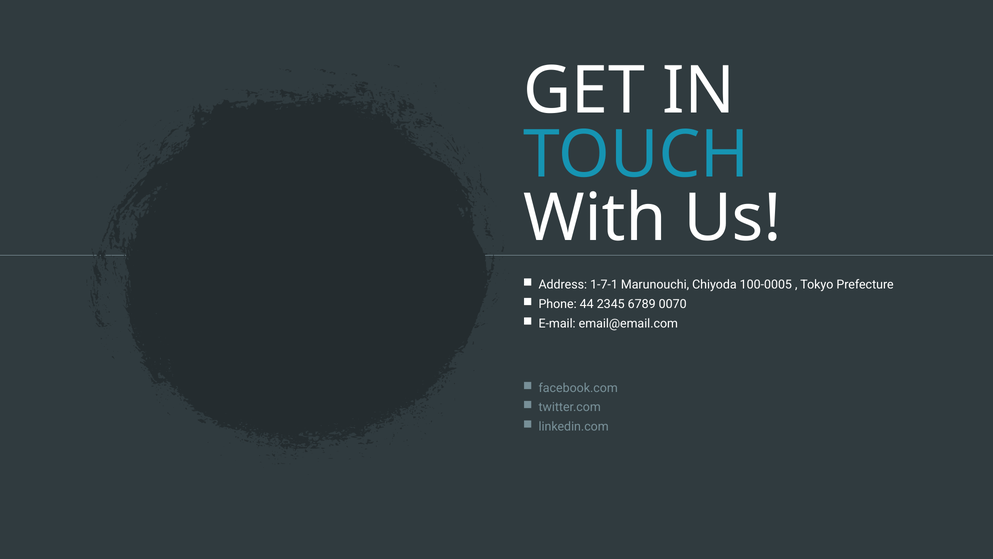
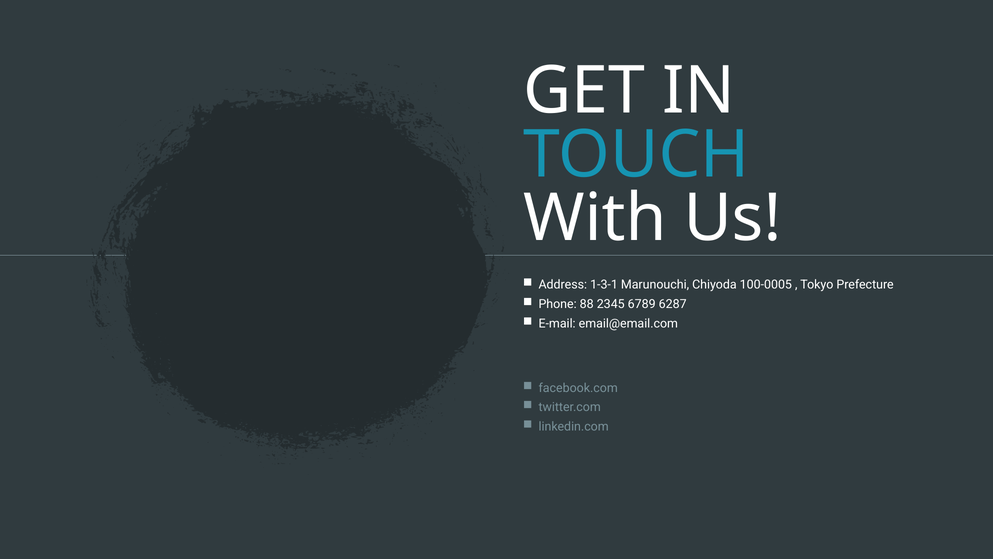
1-7-1: 1-7-1 -> 1-3-1 (604, 285)
44: 44 -> 88 (587, 304)
0070: 0070 -> 6287 (673, 304)
